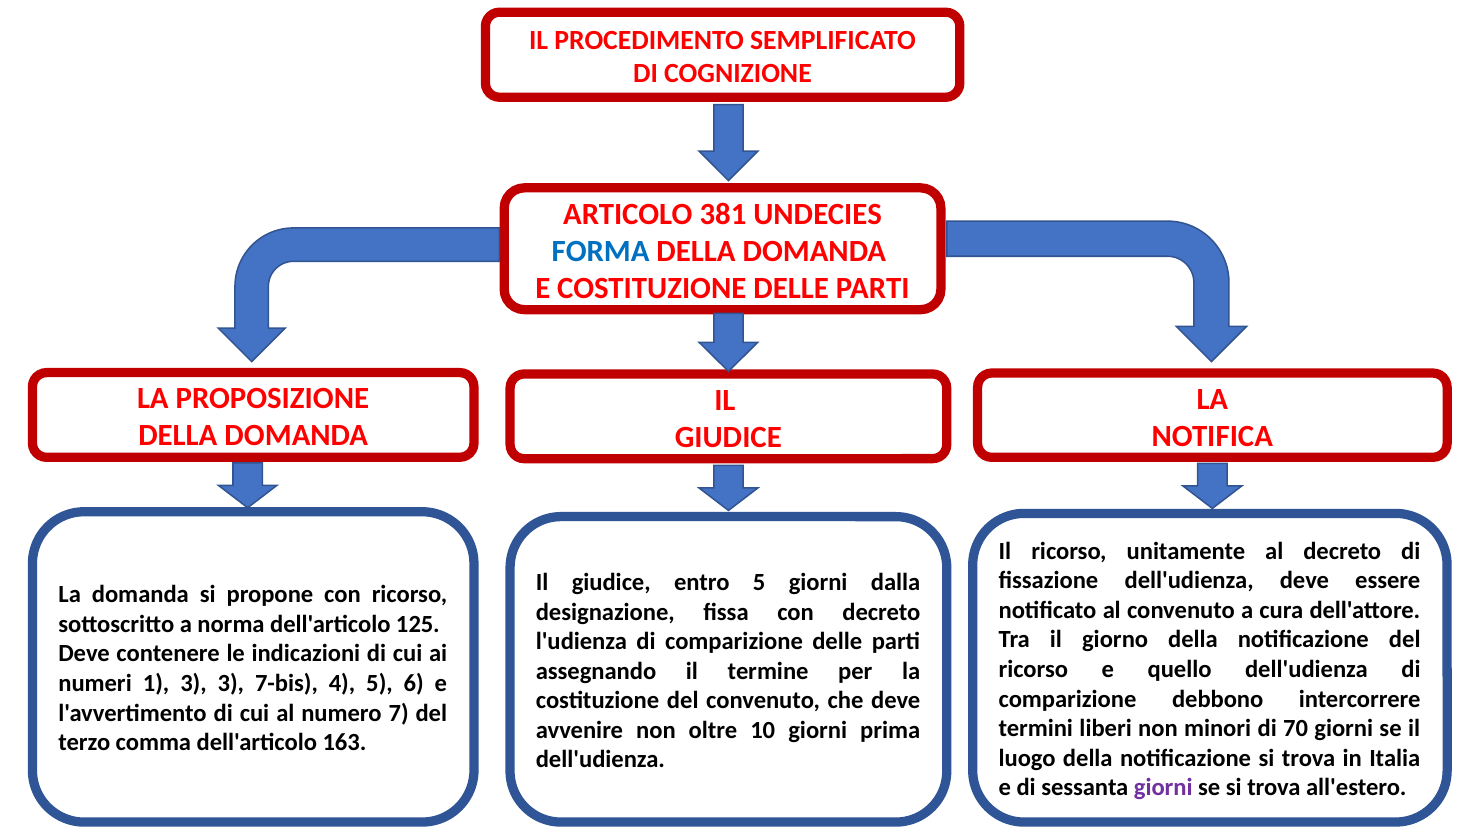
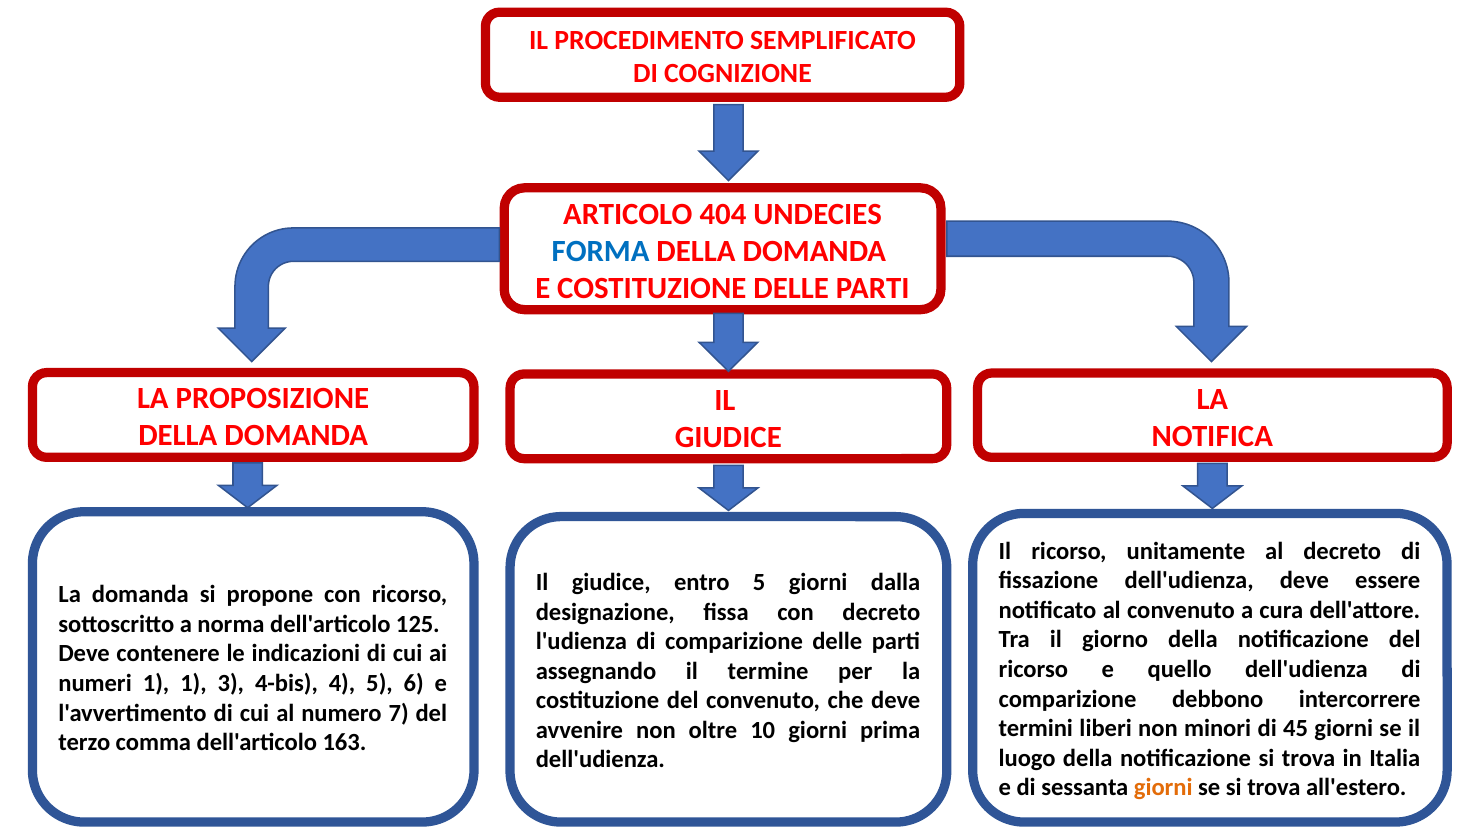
381: 381 -> 404 (723, 214)
1 3: 3 -> 1 (193, 683)
7-bis: 7-bis -> 4-bis (286, 683)
70: 70 -> 45 (1296, 728)
giorni colour: purple -> orange (1163, 787)
